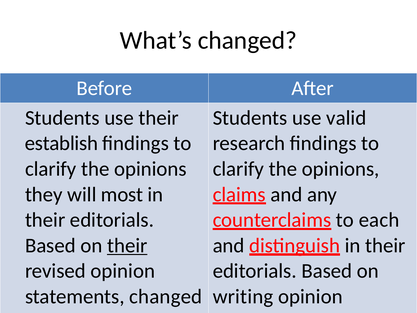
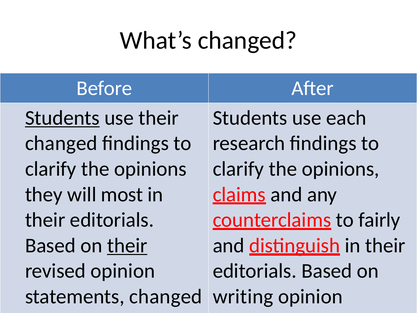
Students underline: none -> present (62, 118)
valid: valid -> each (346, 118)
establish: establish -> changed (61, 143)
each: each -> fairly (379, 220)
